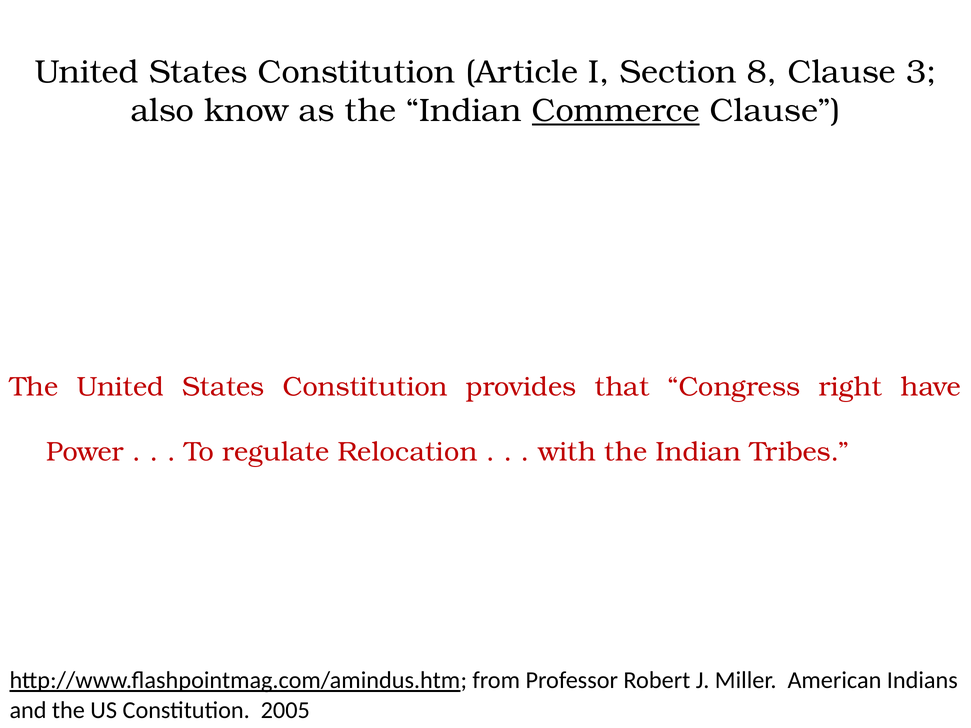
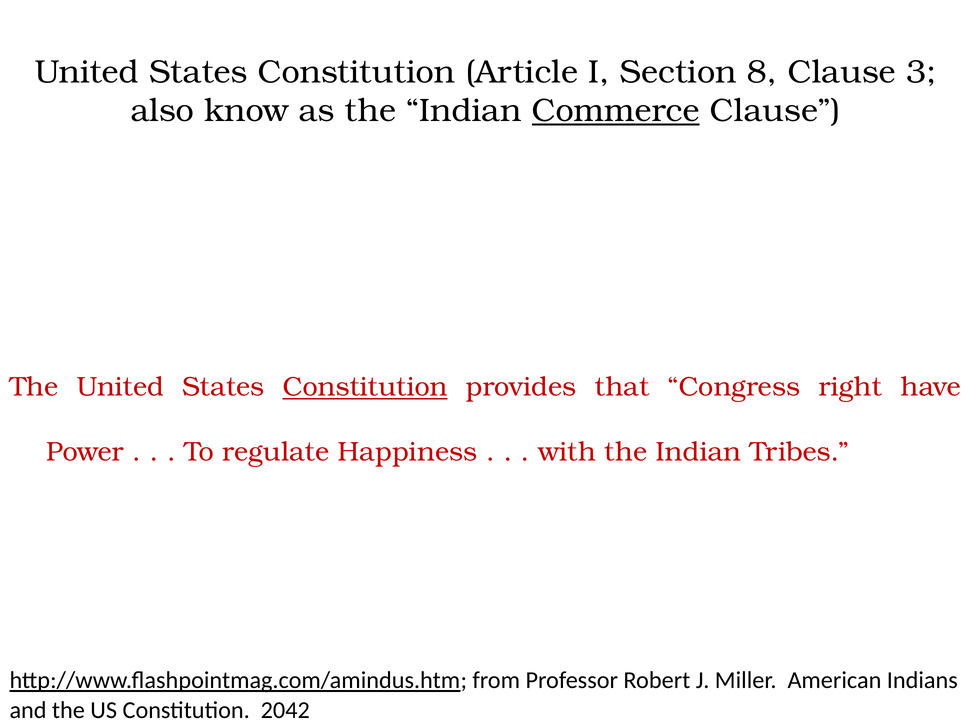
Constitution underline: none -> present (365, 387)
Relocation: Relocation -> Happiness (408, 452)
2005: 2005 -> 2042 (285, 710)
